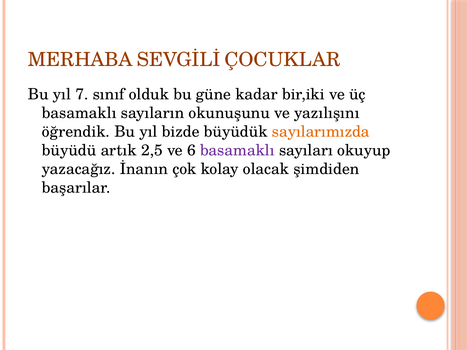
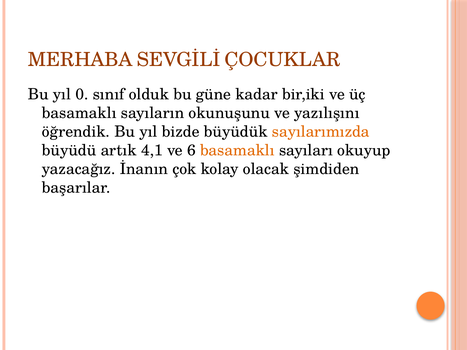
7: 7 -> 0 (82, 94)
2,5: 2,5 -> 4,1 (152, 150)
basamaklı colour: purple -> orange (237, 150)
